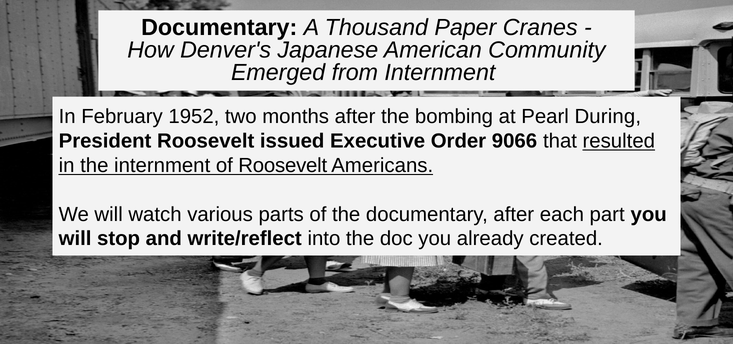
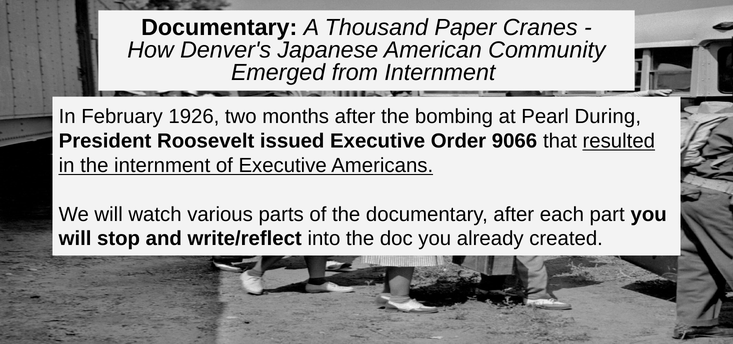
1952: 1952 -> 1926 (194, 116)
of Roosevelt: Roosevelt -> Executive (283, 165)
